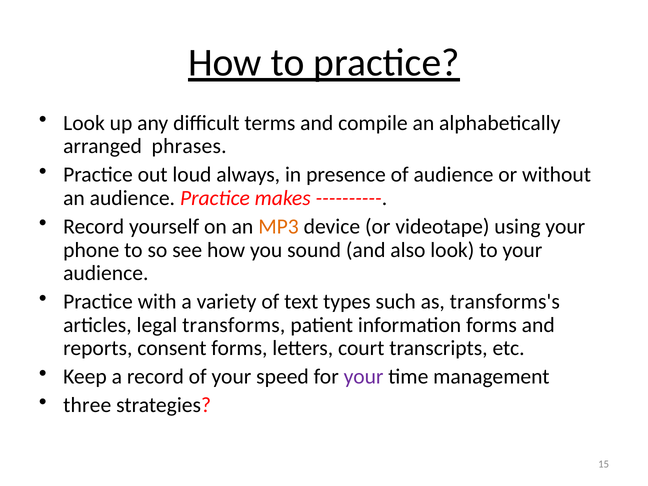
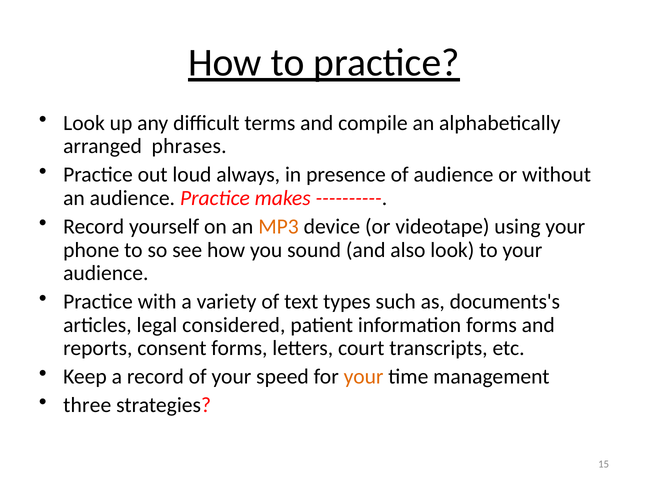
transforms's: transforms's -> documents's (505, 302)
transforms: transforms -> considered (234, 325)
your colour: purple -> orange (364, 377)
